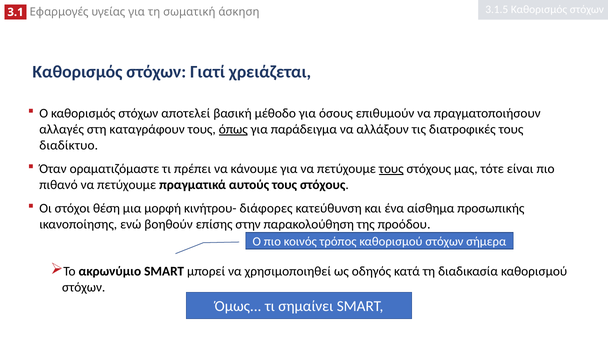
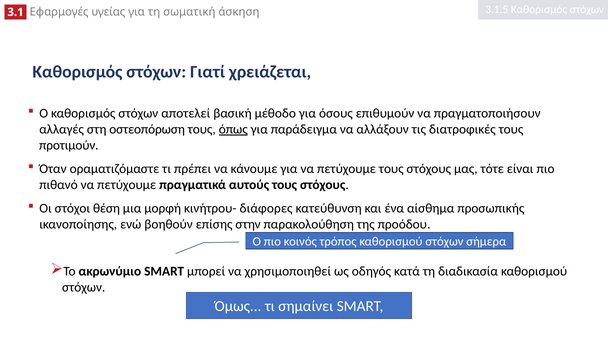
καταγράφουν: καταγράφουν -> οστεοπόρωση (147, 129)
διαδίκτυο: διαδίκτυο -> προτιμούν (69, 145)
τους underline: present -> none (391, 169)
